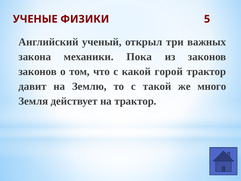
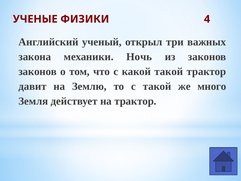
5: 5 -> 4 (207, 19)
Пока: Пока -> Ночь (139, 57)
какой горой: горой -> такой (169, 71)
